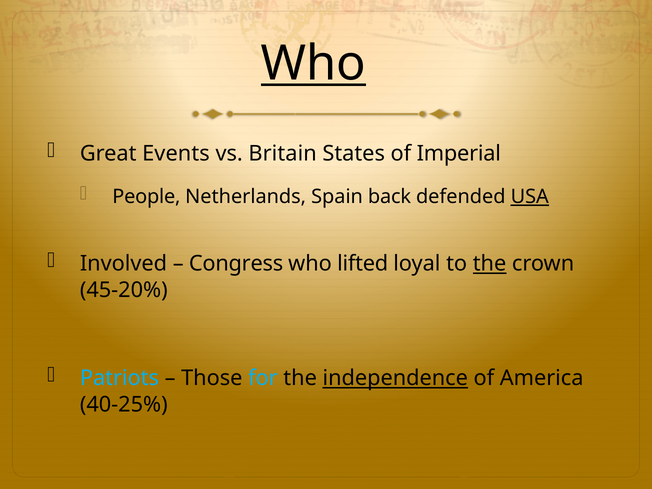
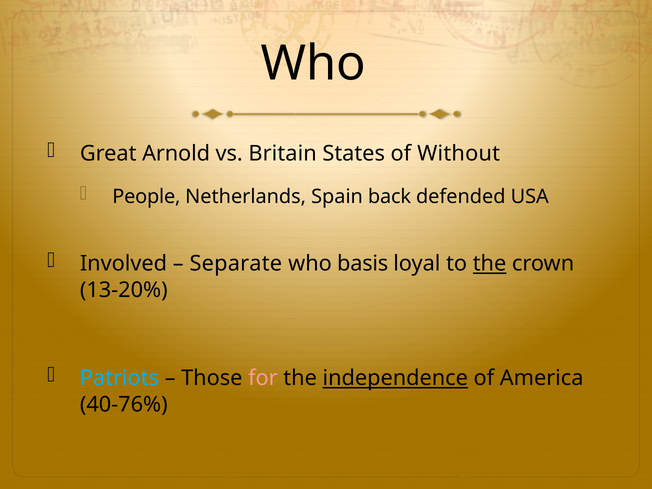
Who underline: present -> none (313, 64)
Events: Events -> Arnold (176, 154)
Imperial: Imperial -> Without (459, 154)
USA underline: present -> none (530, 197)
Congress: Congress -> Separate (236, 264)
lifted: lifted -> basis (363, 264)
45-20%: 45-20% -> 13-20% (124, 290)
for colour: light blue -> pink (263, 378)
40-25%: 40-25% -> 40-76% (124, 404)
